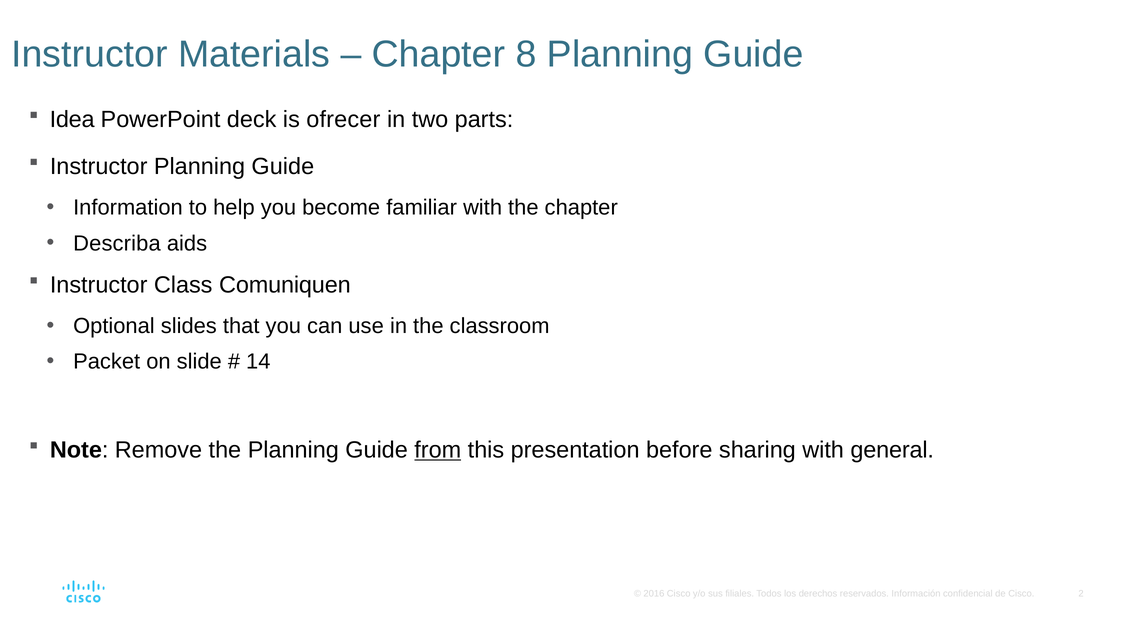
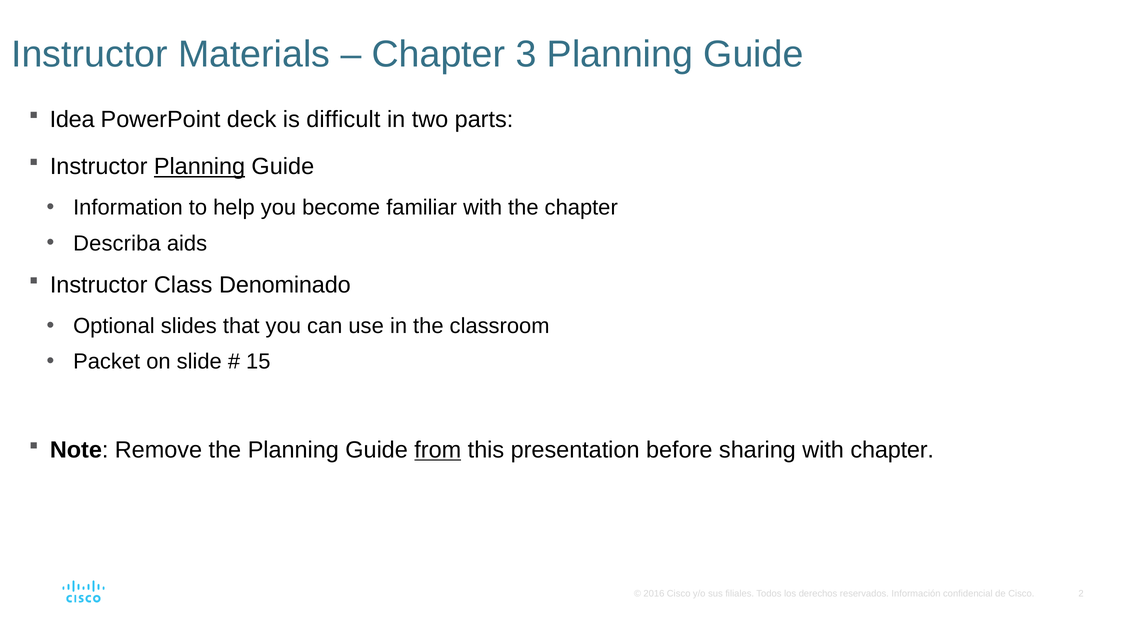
8: 8 -> 3 (526, 54)
ofrecer: ofrecer -> difficult (343, 120)
Planning underline: none -> present (199, 167)
Comuniquen: Comuniquen -> Denominado (285, 285)
14: 14 -> 15 (258, 362)
with general: general -> chapter (892, 450)
